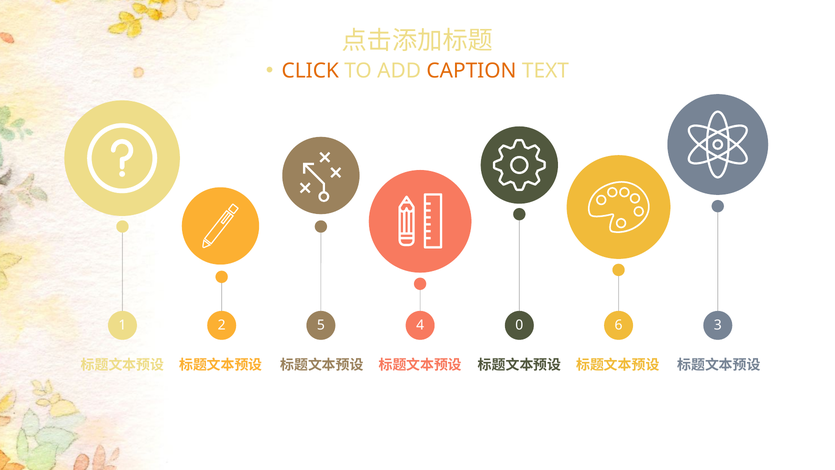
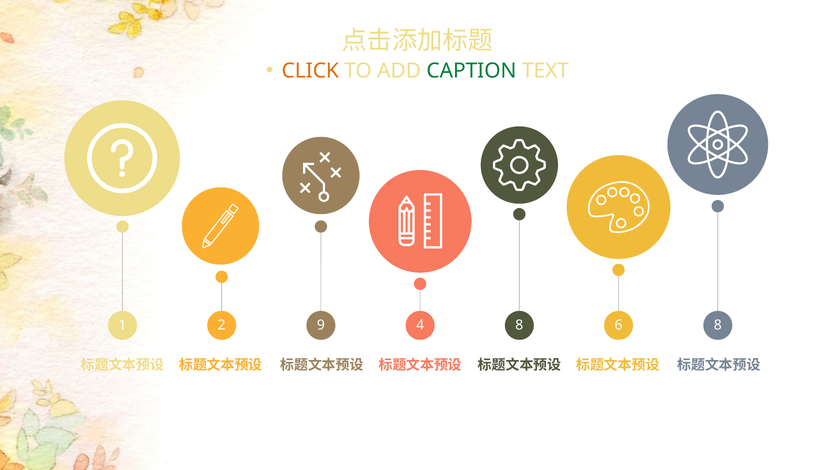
CAPTION colour: orange -> green (471, 71)
5: 5 -> 9 (321, 325)
4 0: 0 -> 8 (519, 325)
6 3: 3 -> 8 (718, 325)
